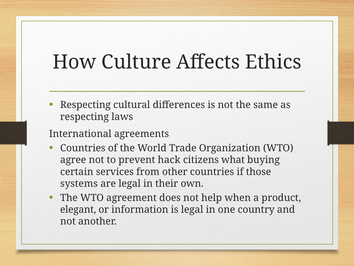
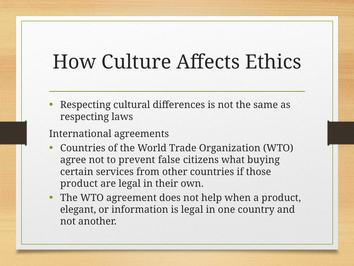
hack: hack -> false (169, 160)
systems: systems -> product (79, 183)
